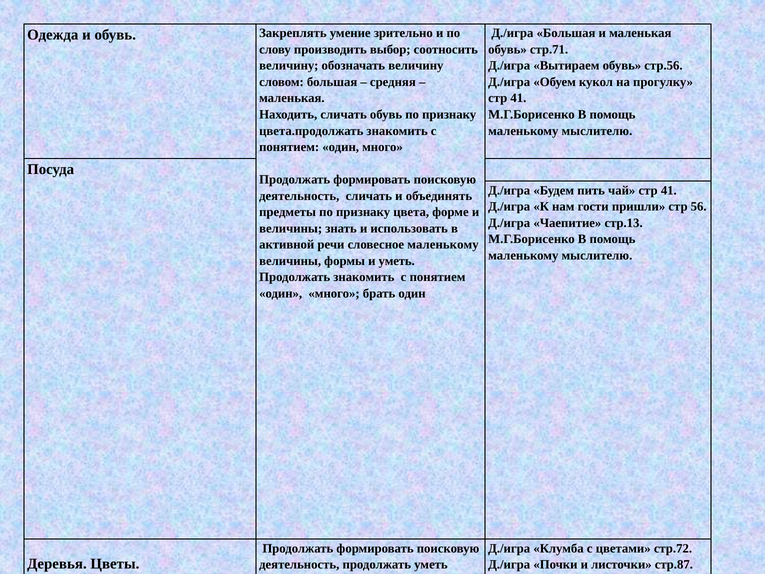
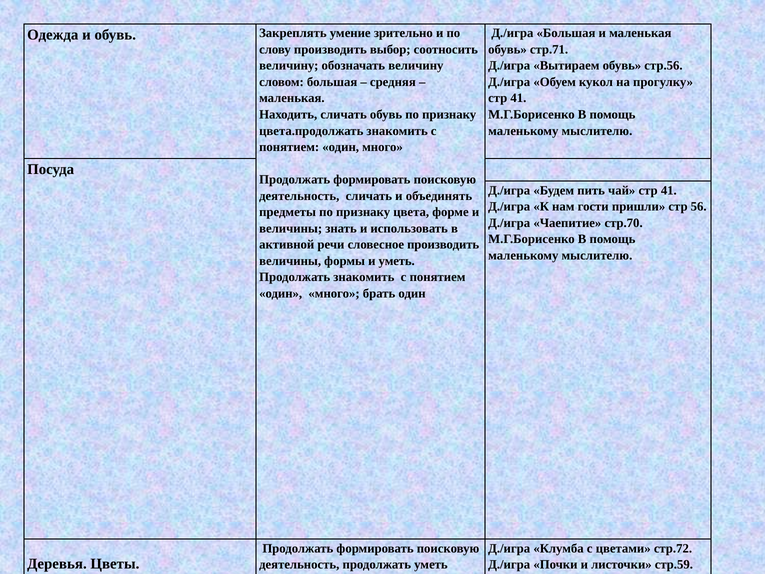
стр.13: стр.13 -> стр.70 (624, 223)
словесное маленькому: маленькому -> производить (443, 245)
стр.87: стр.87 -> стр.59 (674, 564)
